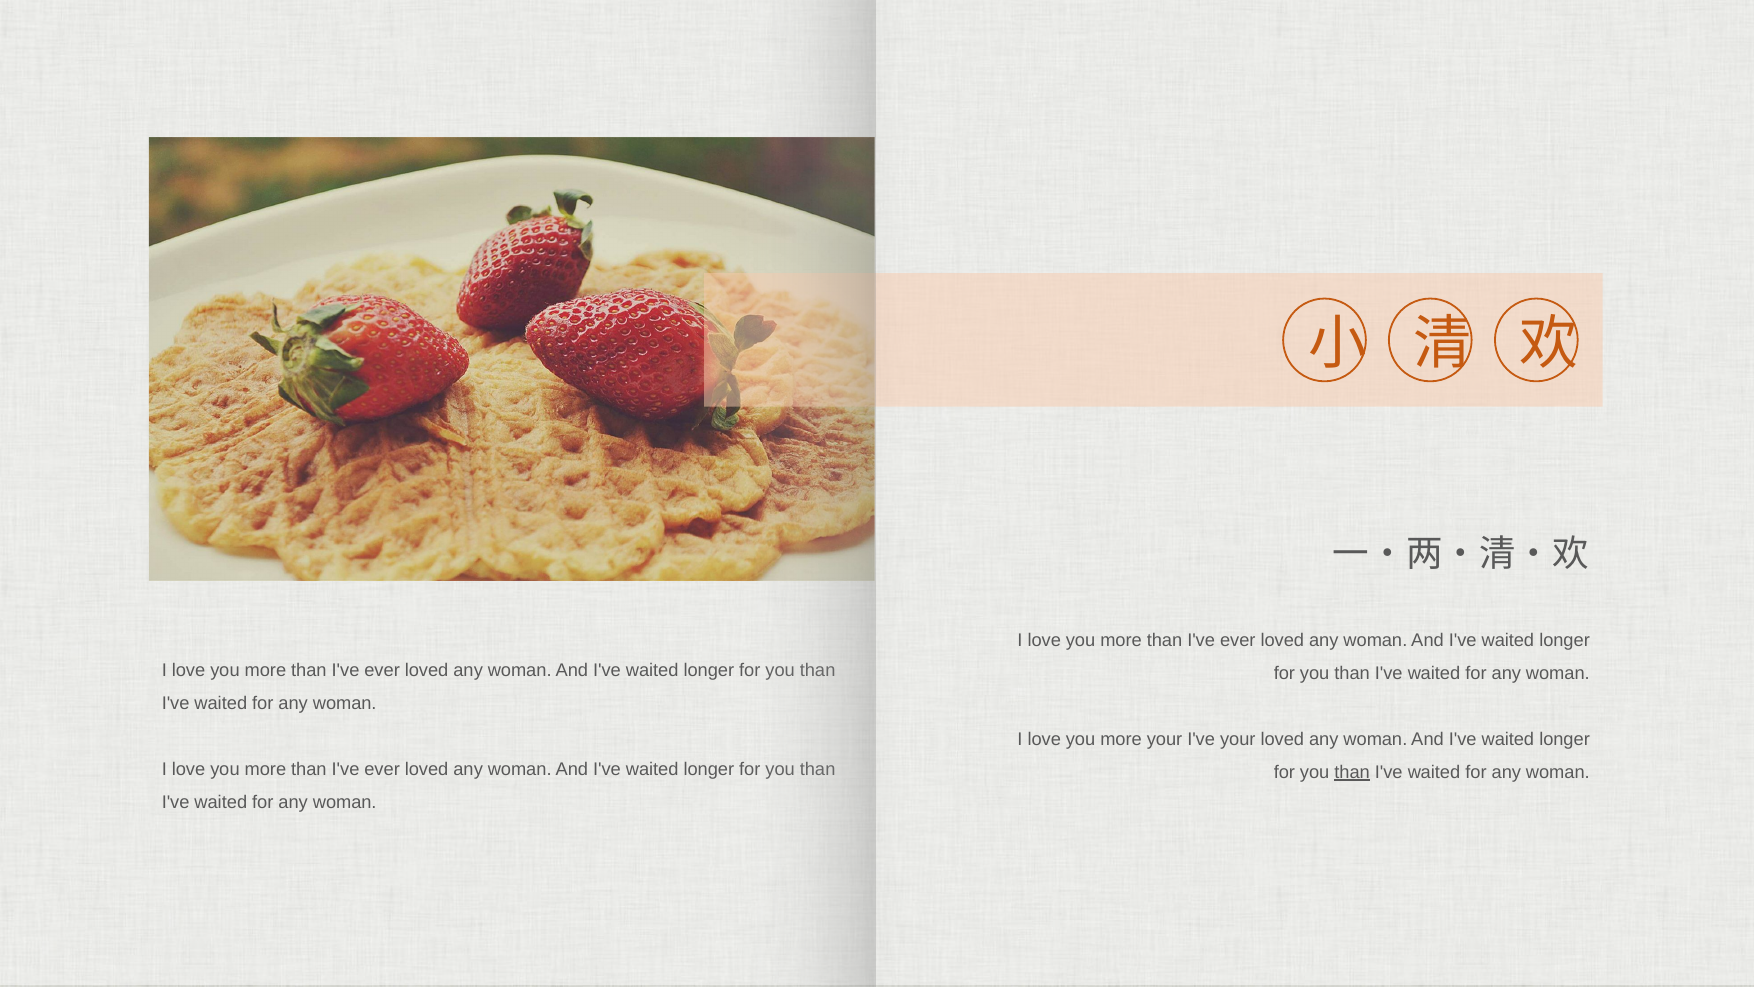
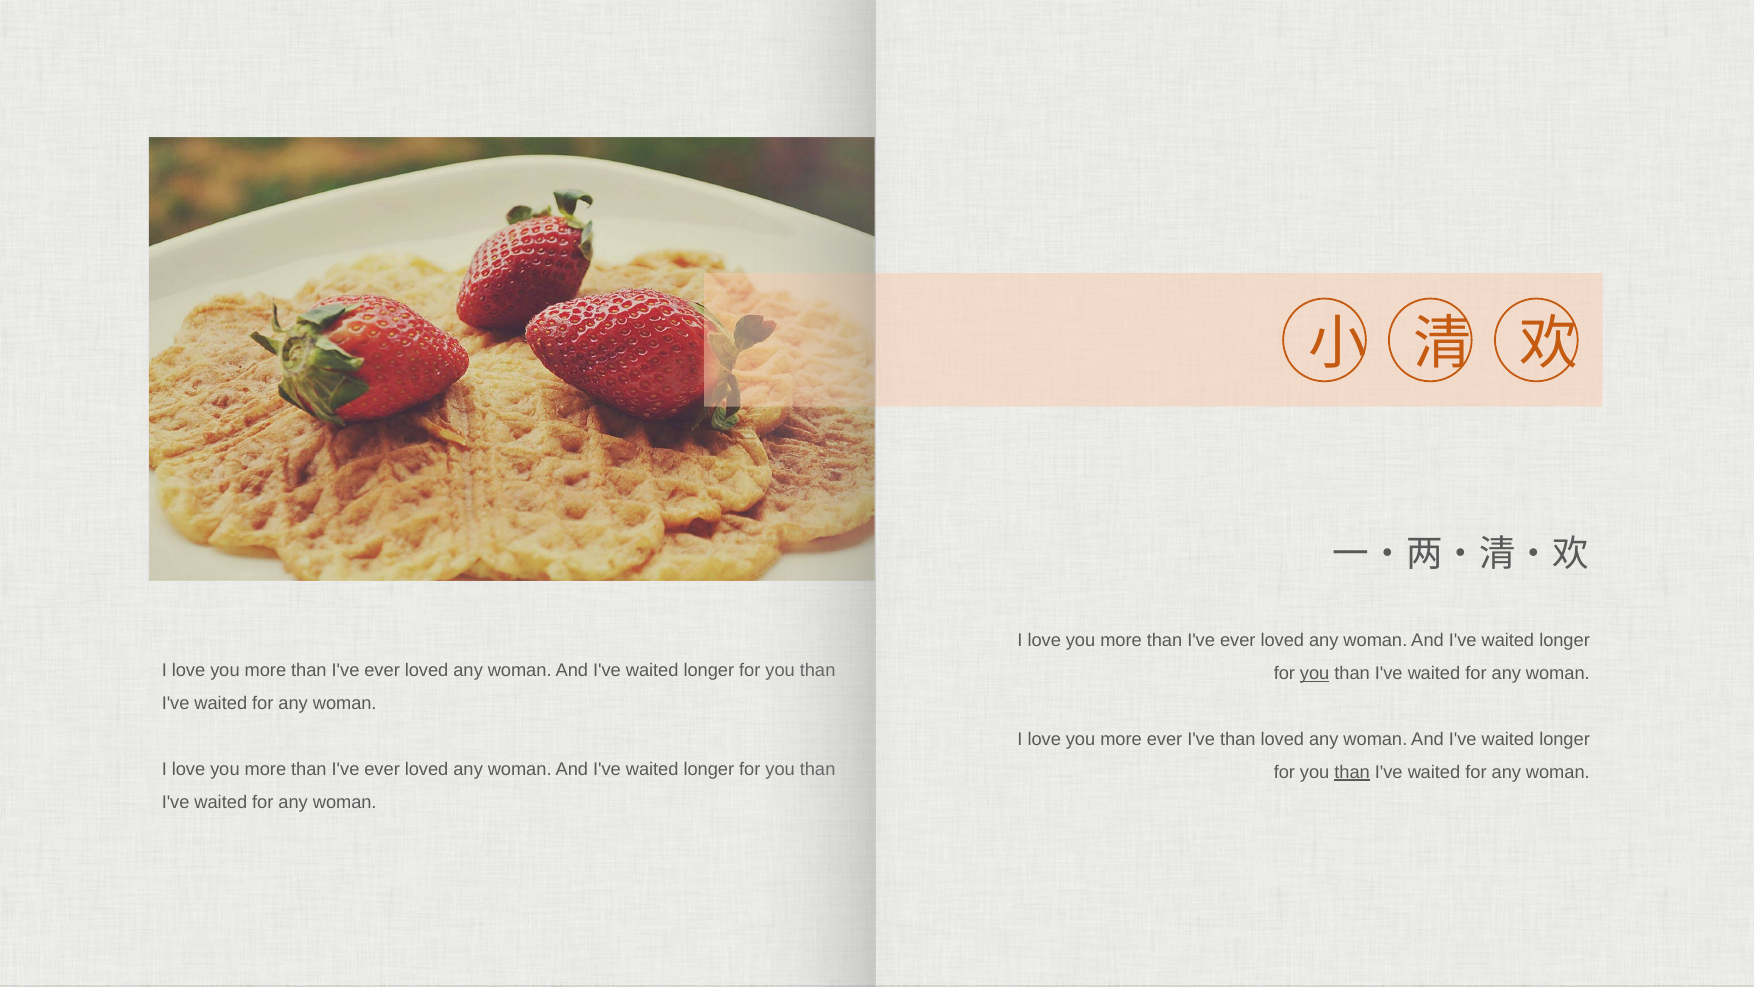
you underline: none -> present (1315, 673)
more your: your -> ever (1165, 739)
I've your: your -> than (1238, 739)
